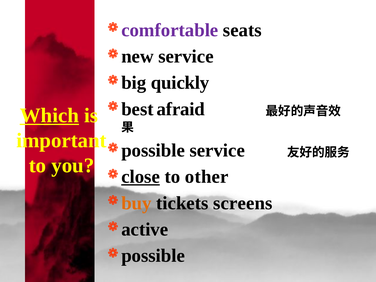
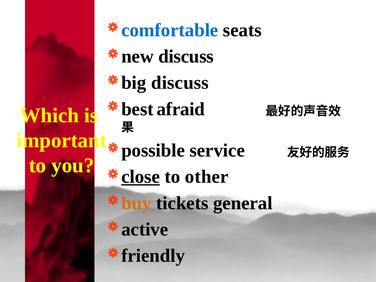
comfortable colour: purple -> blue (170, 30)
new service: service -> discuss (186, 56)
big quickly: quickly -> discuss (180, 83)
Which underline: present -> none (49, 115)
screens: screens -> general (243, 203)
possible: possible -> friendly (153, 256)
